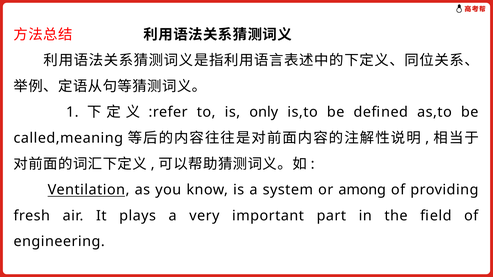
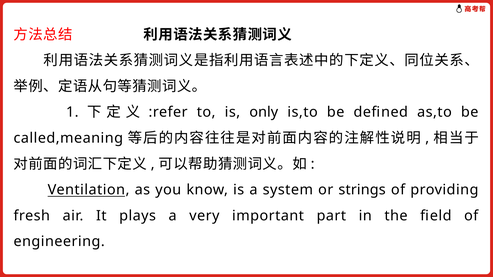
among: among -> strings (362, 190)
